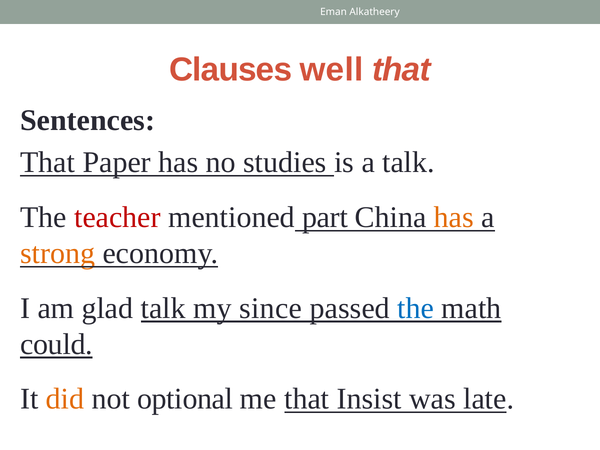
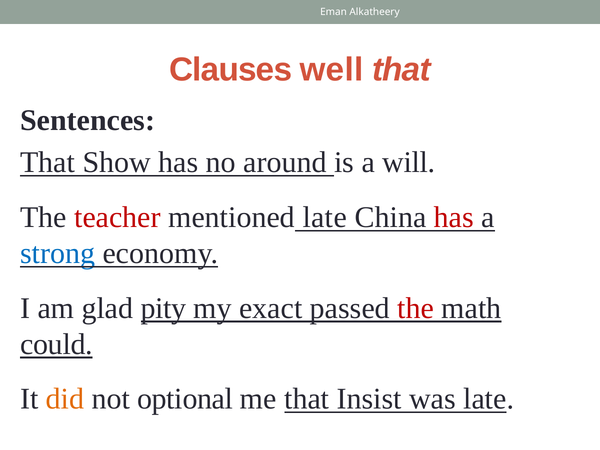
Paper: Paper -> Show (117, 163)
studies: studies -> around (285, 163)
a talk: talk -> will (409, 163)
mentioned part: part -> late (325, 217)
has colour: orange -> red (454, 217)
strong colour: orange -> blue (58, 253)
glad talk: talk -> pity (163, 308)
since: since -> exact (271, 308)
the colour: blue -> red (416, 308)
